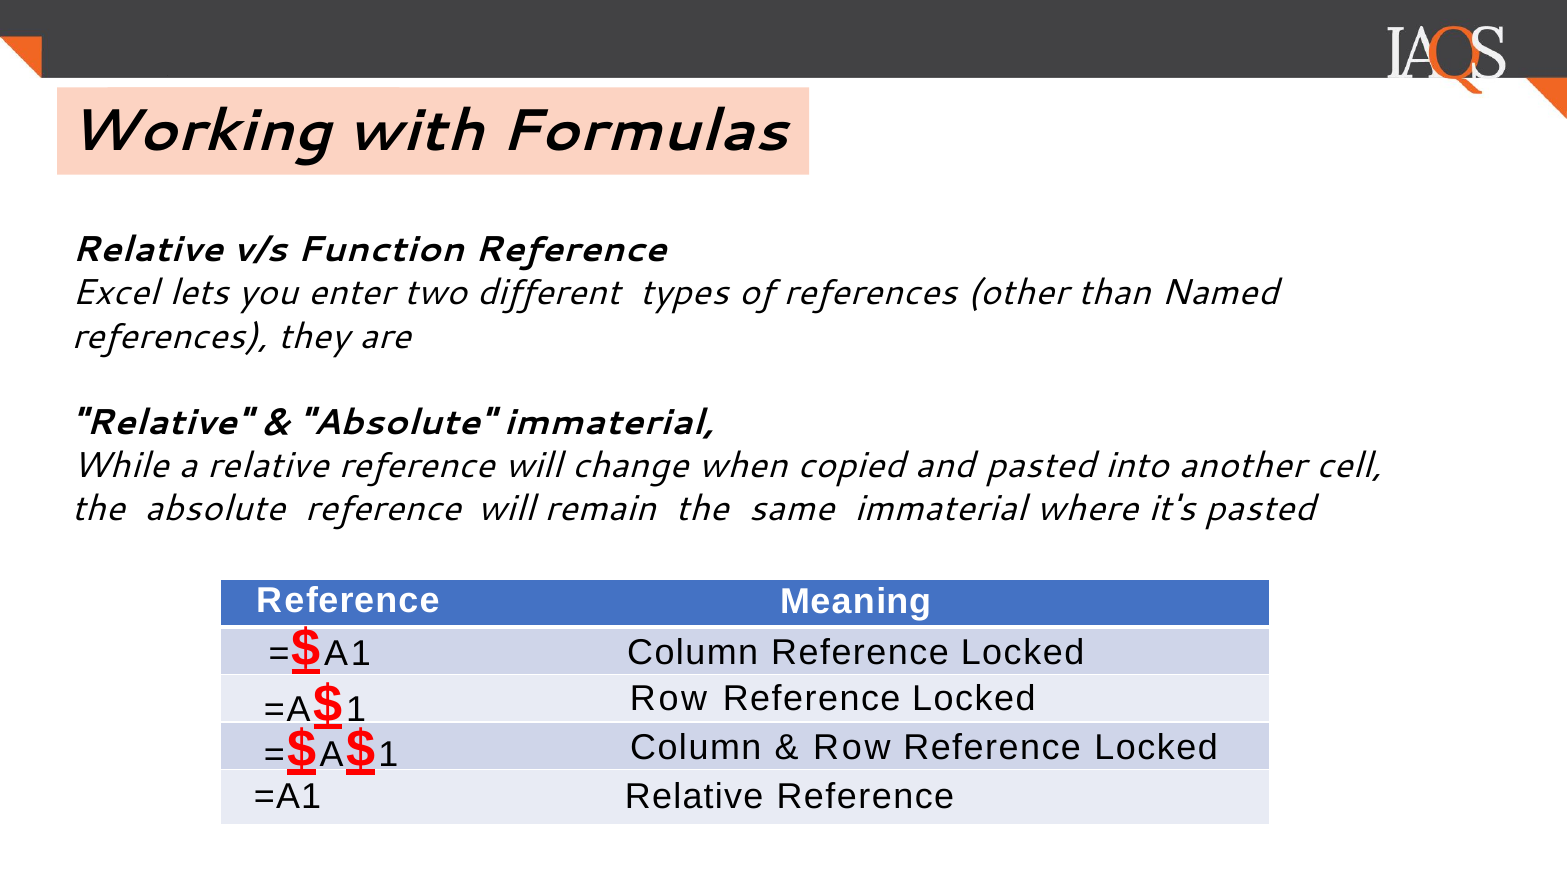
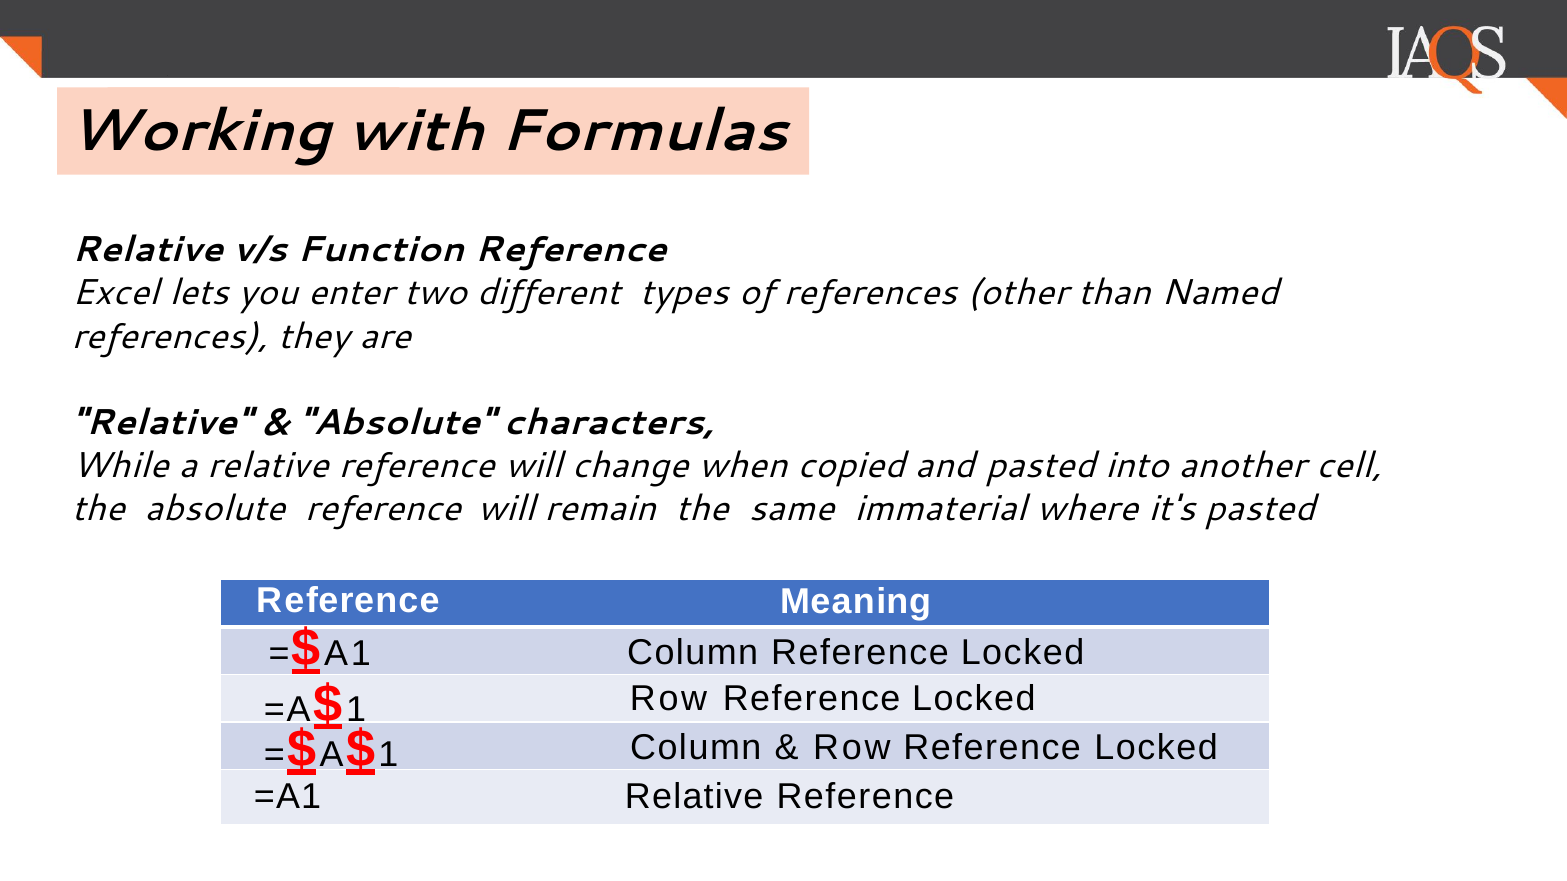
Absolute immaterial: immaterial -> characters (609, 422)
